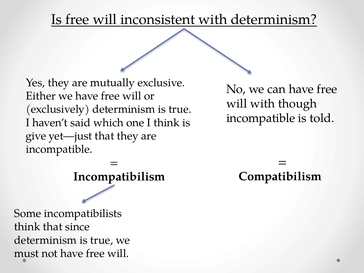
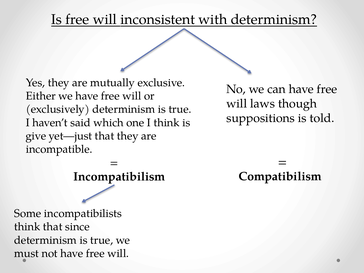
will with: with -> laws (263, 104)
incompatible: incompatible -> suppositions (261, 118)
